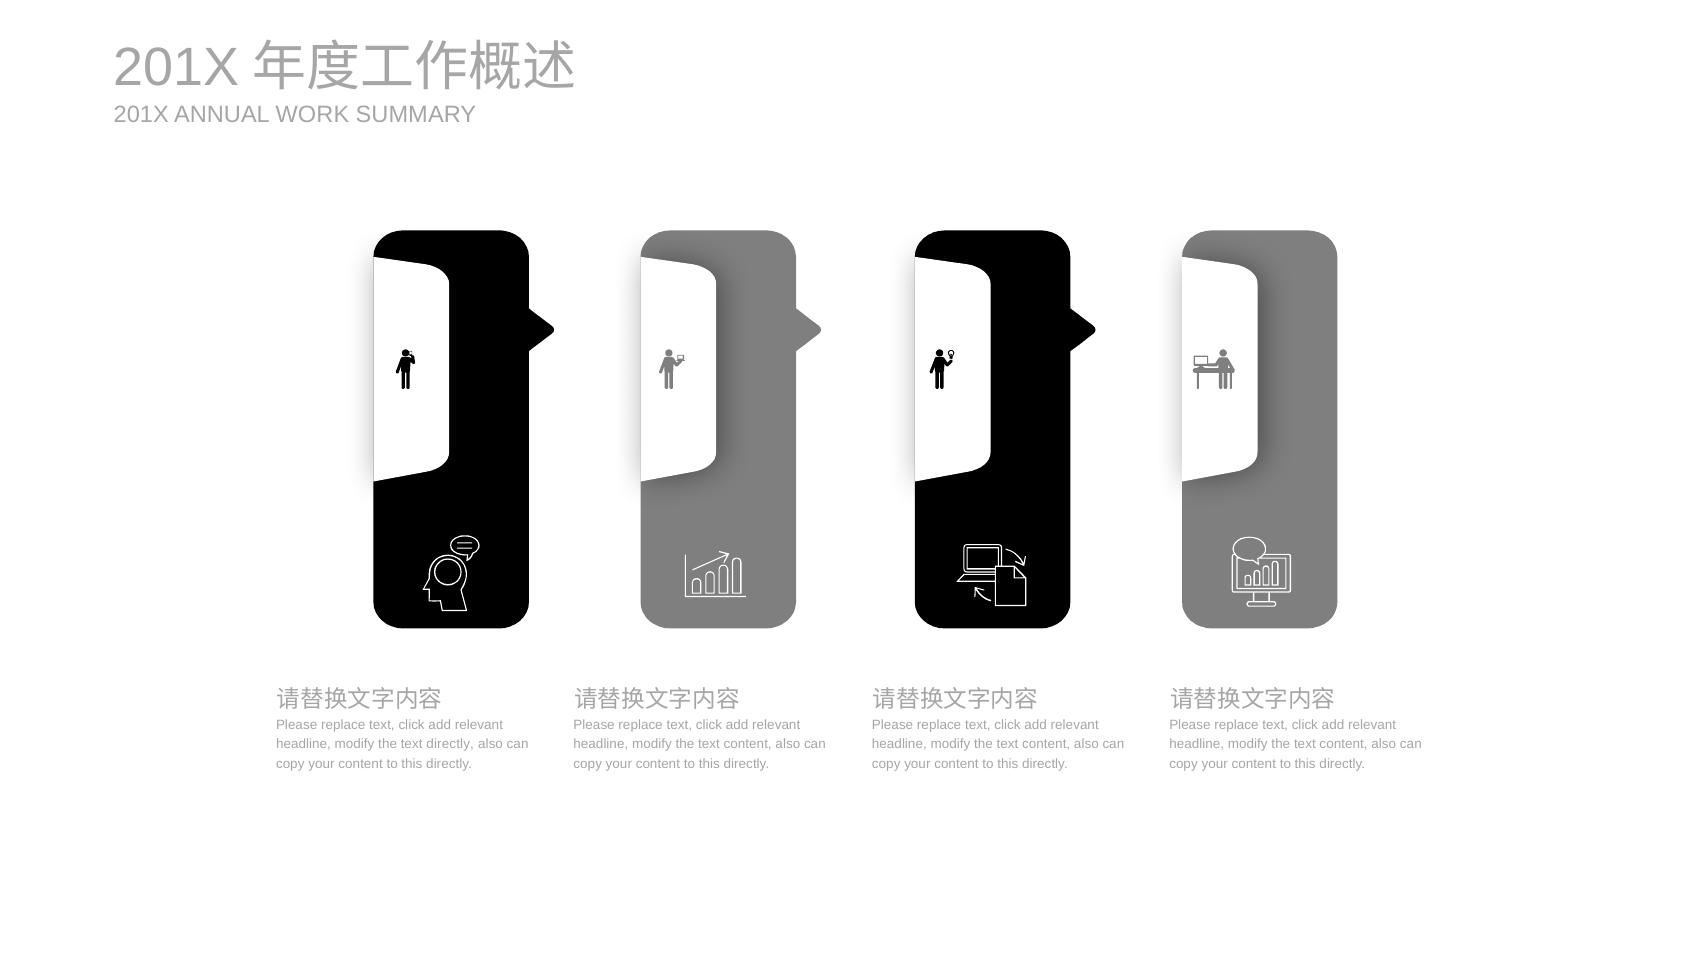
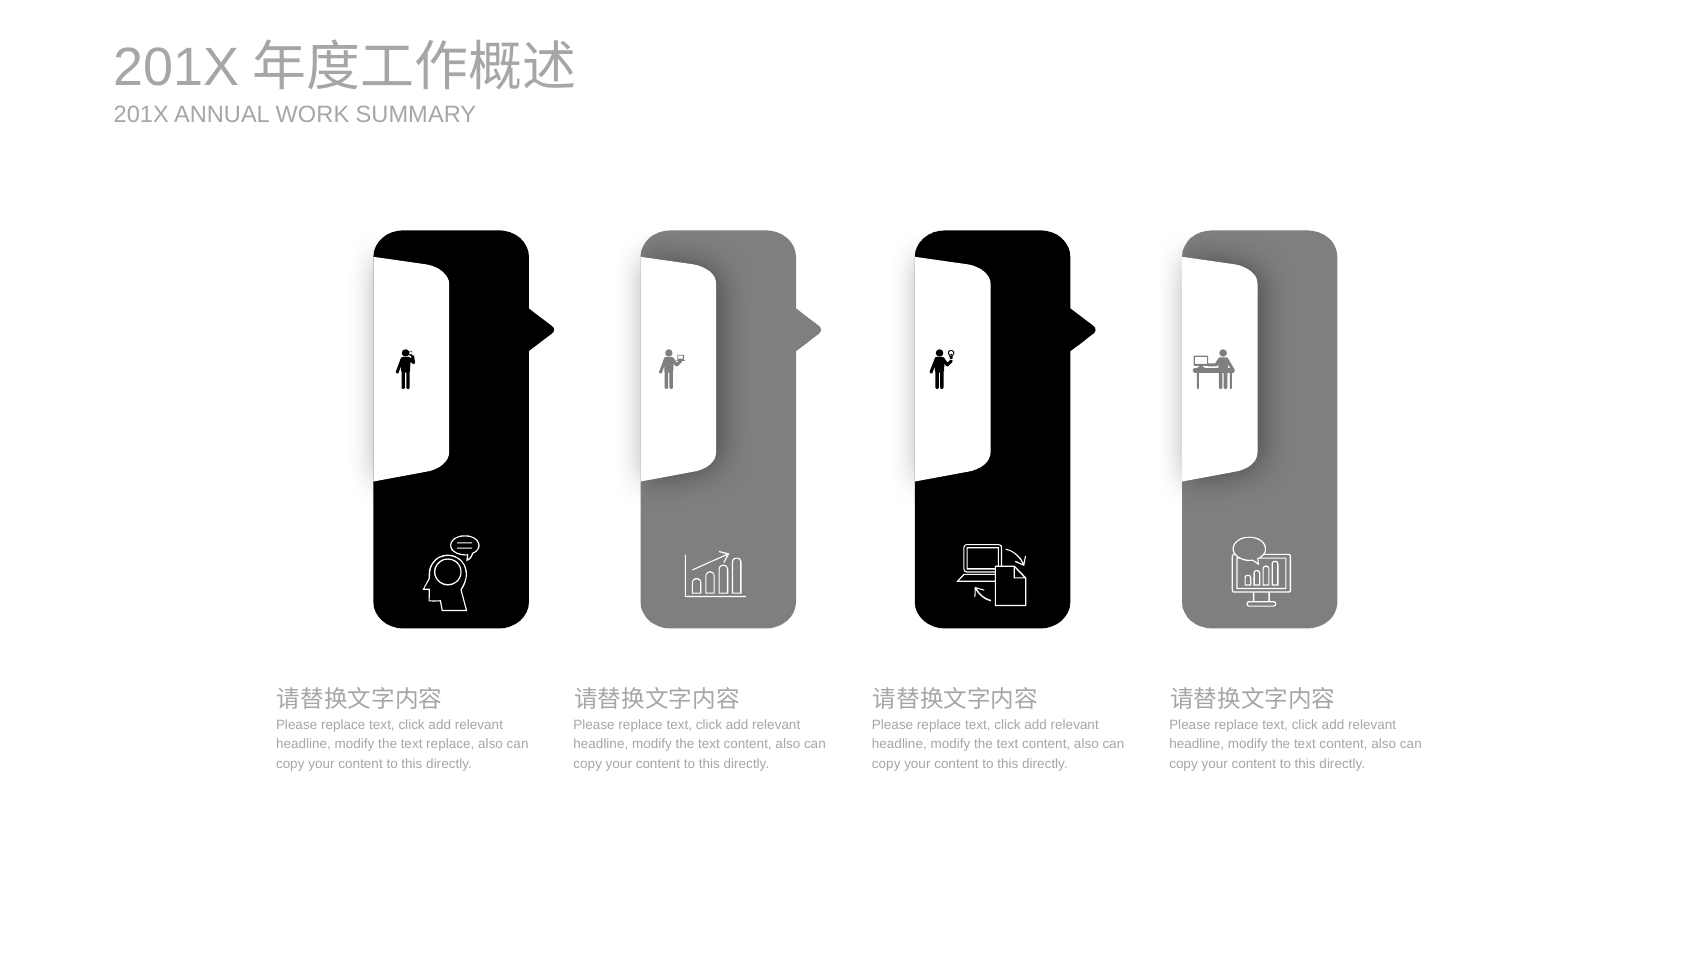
text directly: directly -> replace (450, 744)
